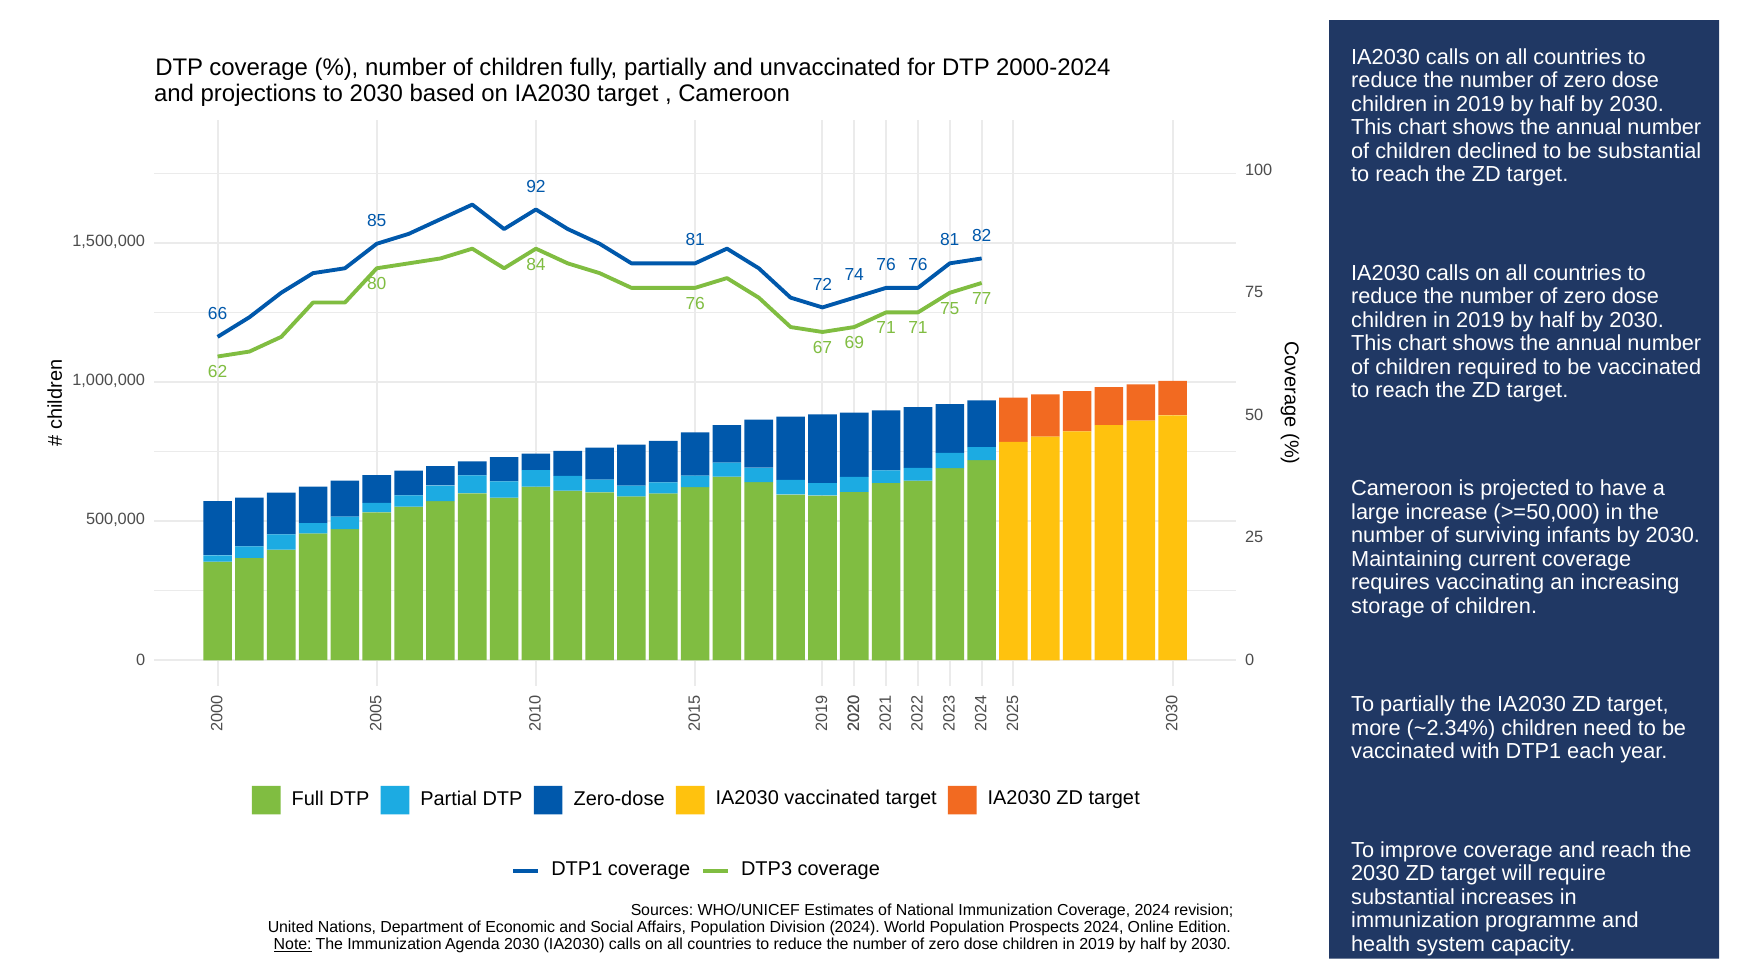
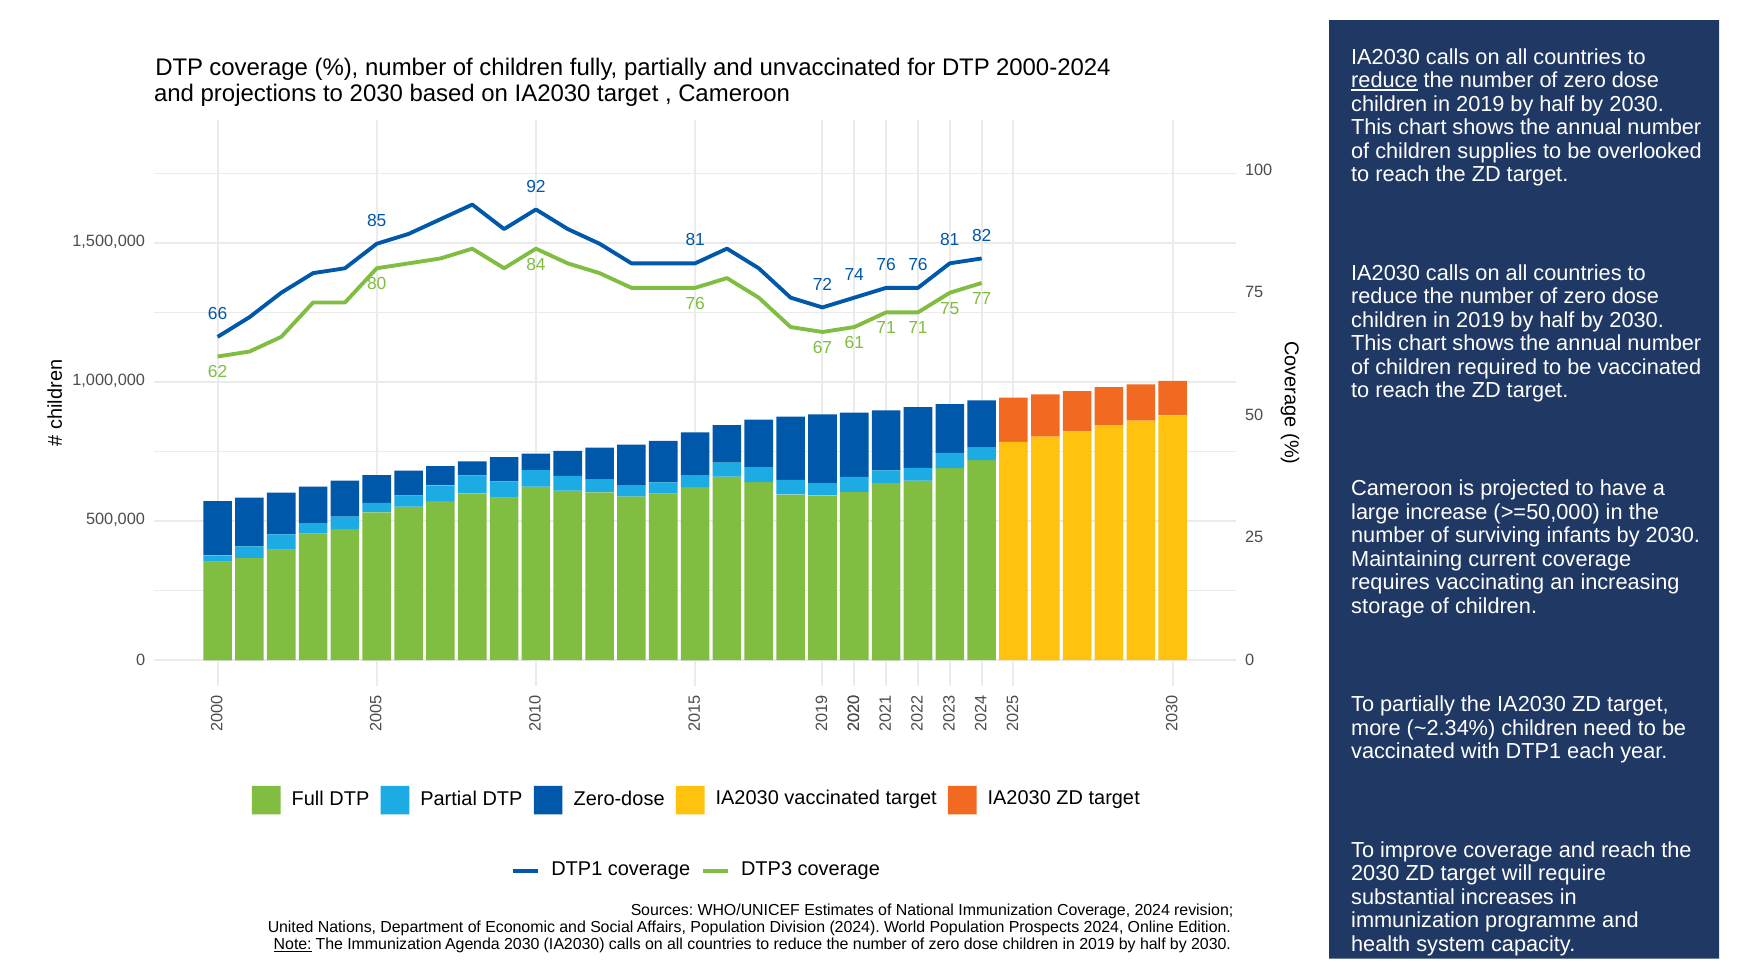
reduce underline: none -> present (1384, 81)
declined: declined -> supplies (1497, 151)
be substantial: substantial -> overlooked (1649, 151)
69: 69 -> 61 (854, 343)
